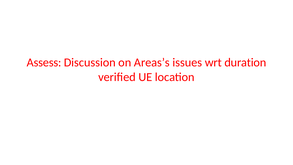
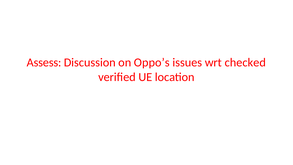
Areas’s: Areas’s -> Oppo’s (152, 62)
duration: duration -> checked (245, 62)
